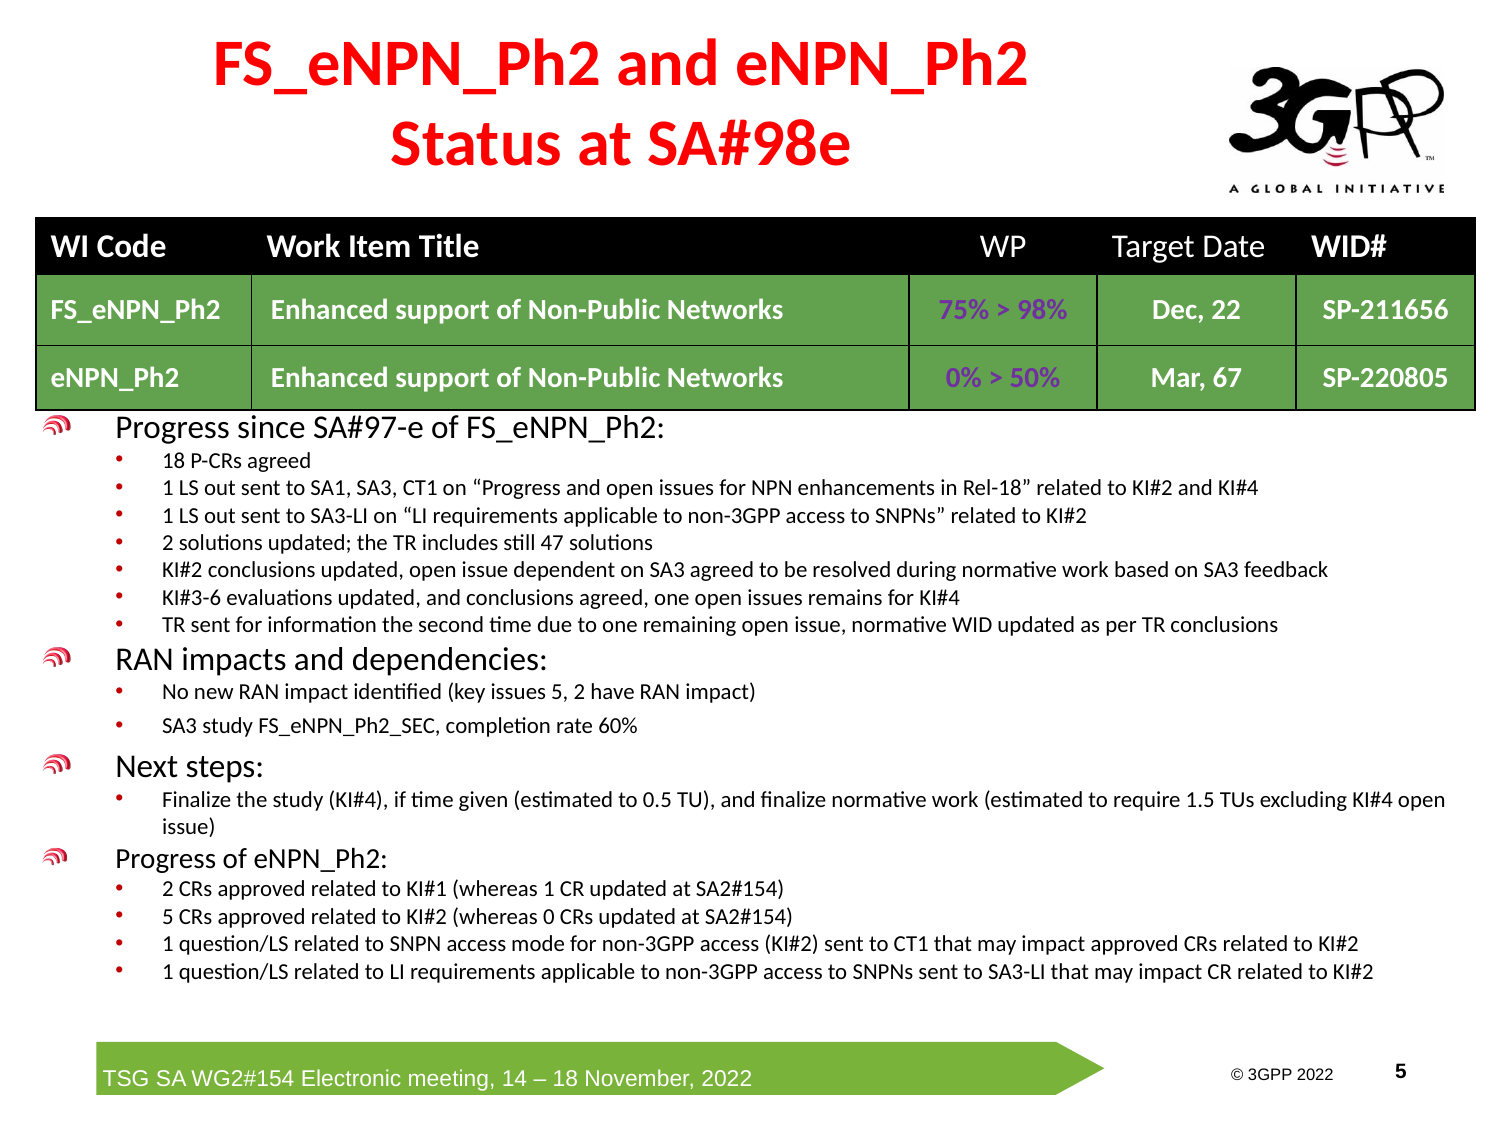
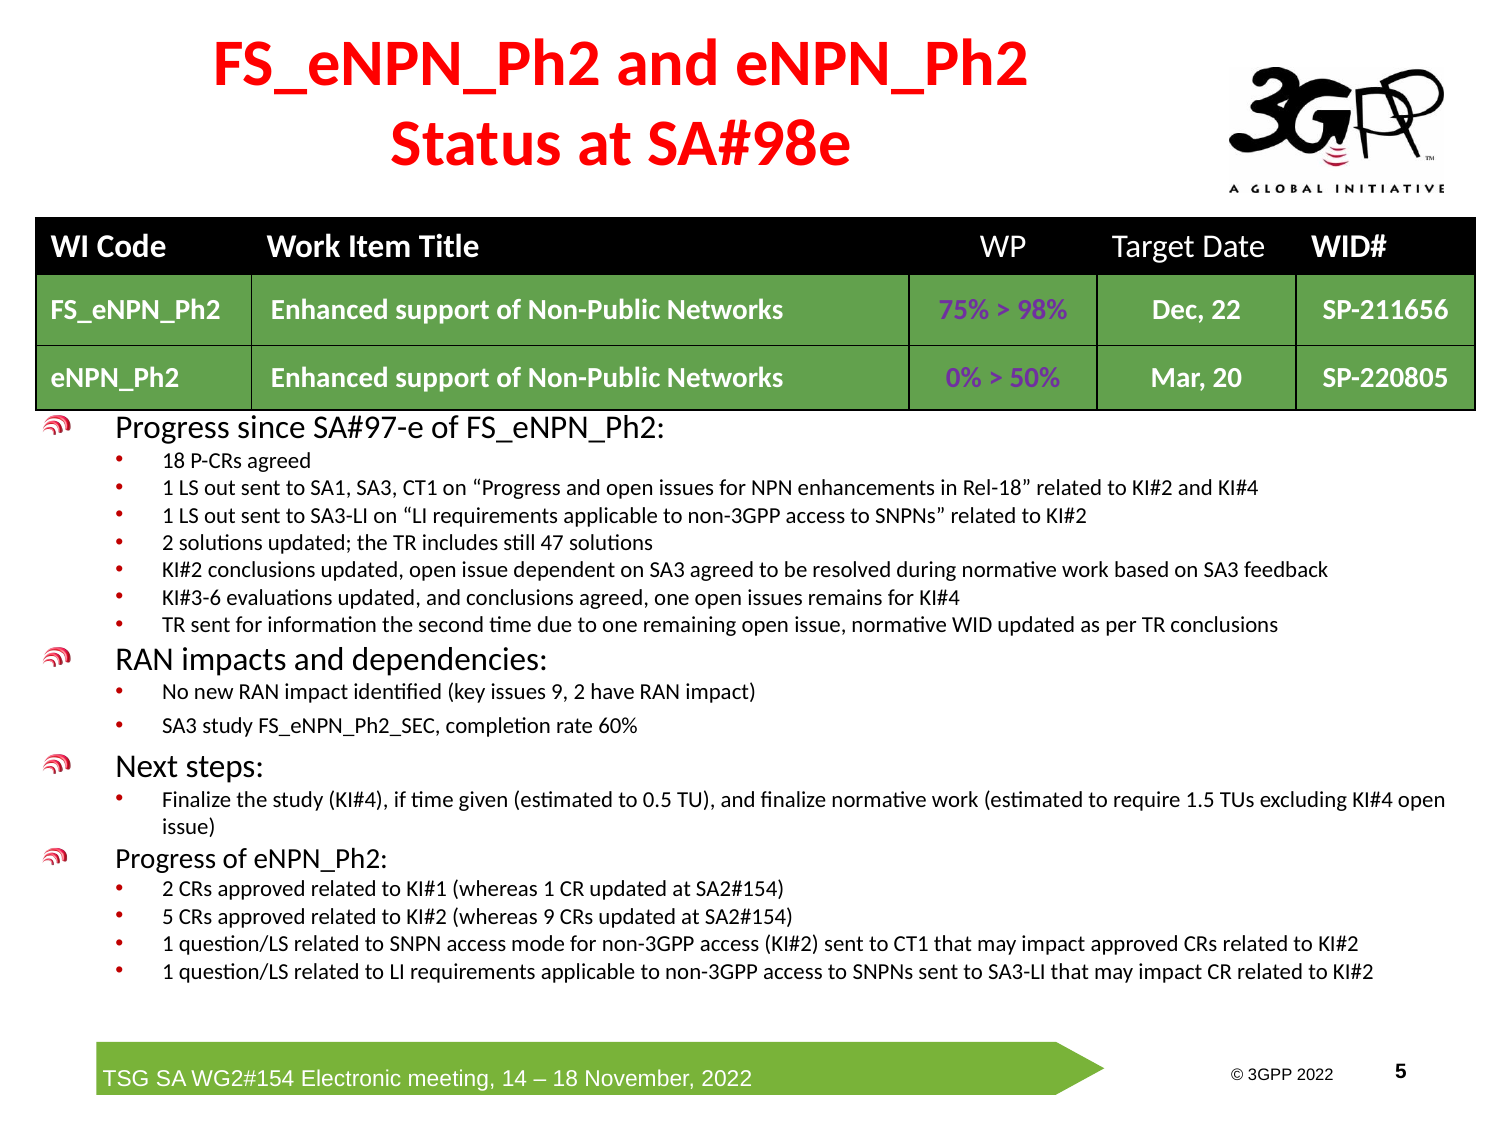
67: 67 -> 20 (1227, 378)
issues 5: 5 -> 9 (560, 692)
whereas 0: 0 -> 9 (549, 916)
